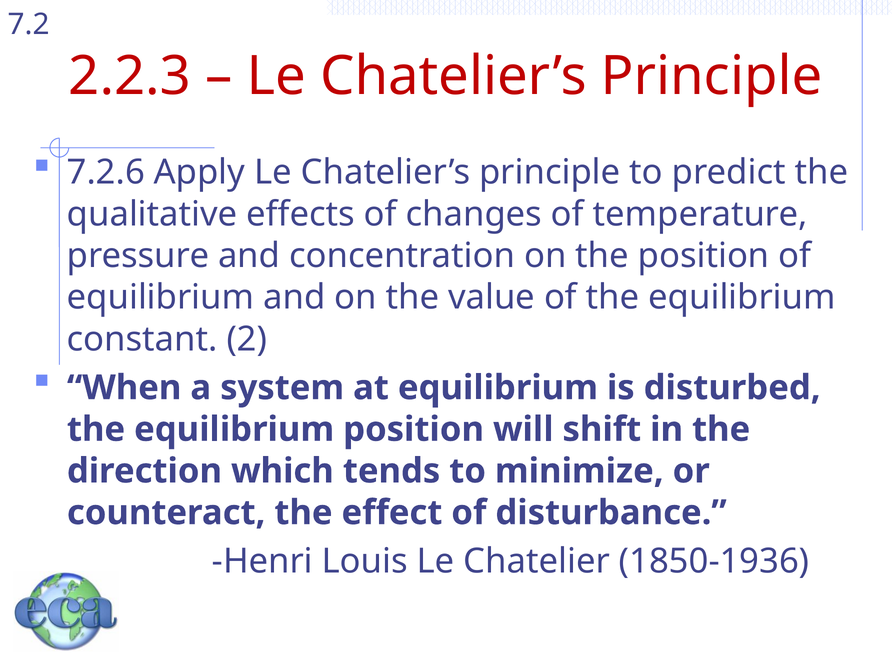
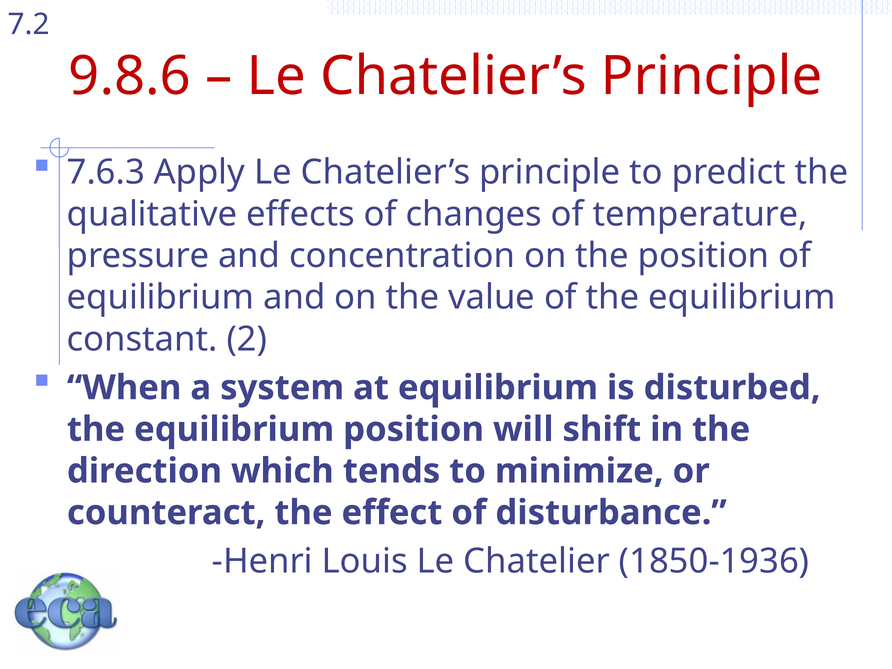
2.2.3: 2.2.3 -> 9.8.6 (130, 76)
7.2.6: 7.2.6 -> 7.6.3 (106, 173)
